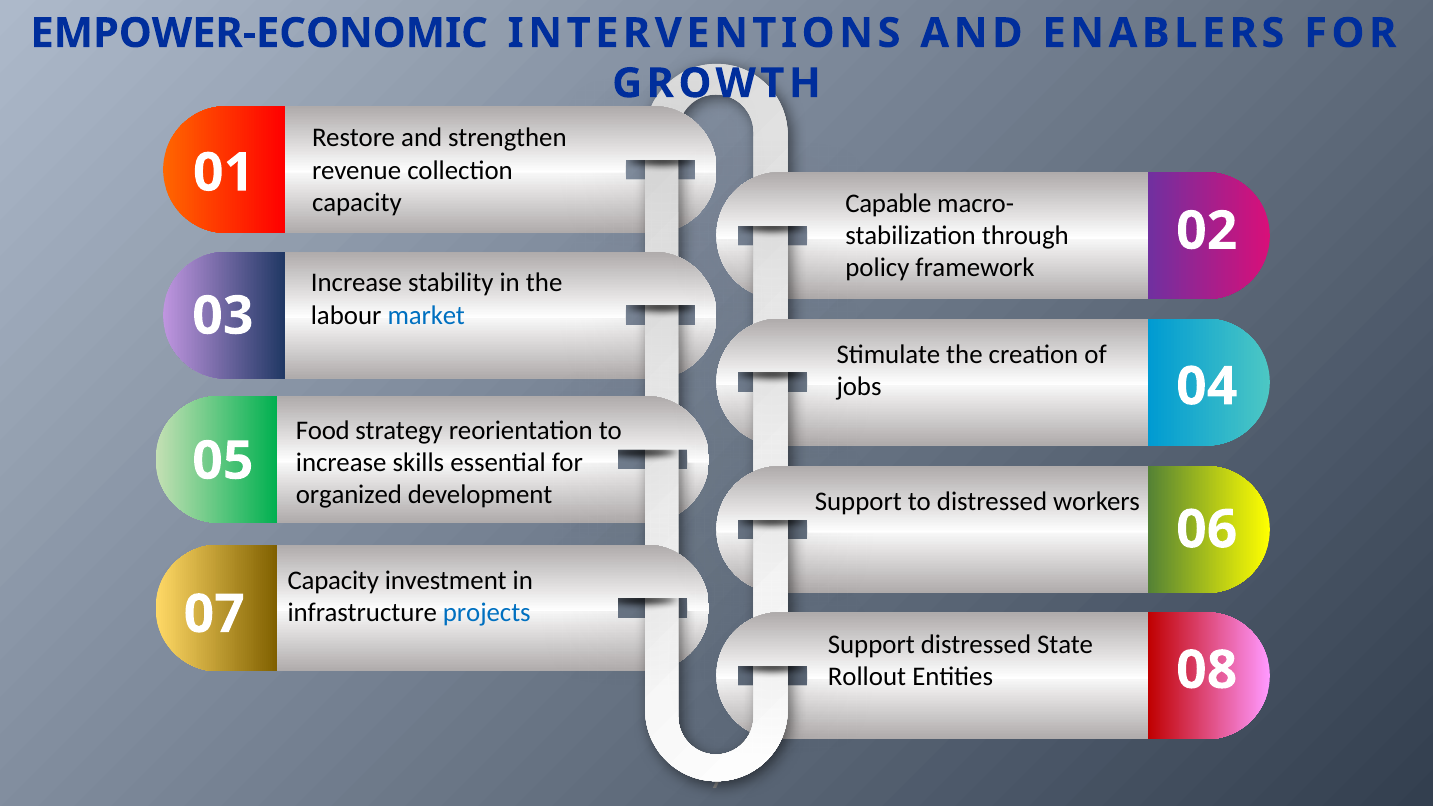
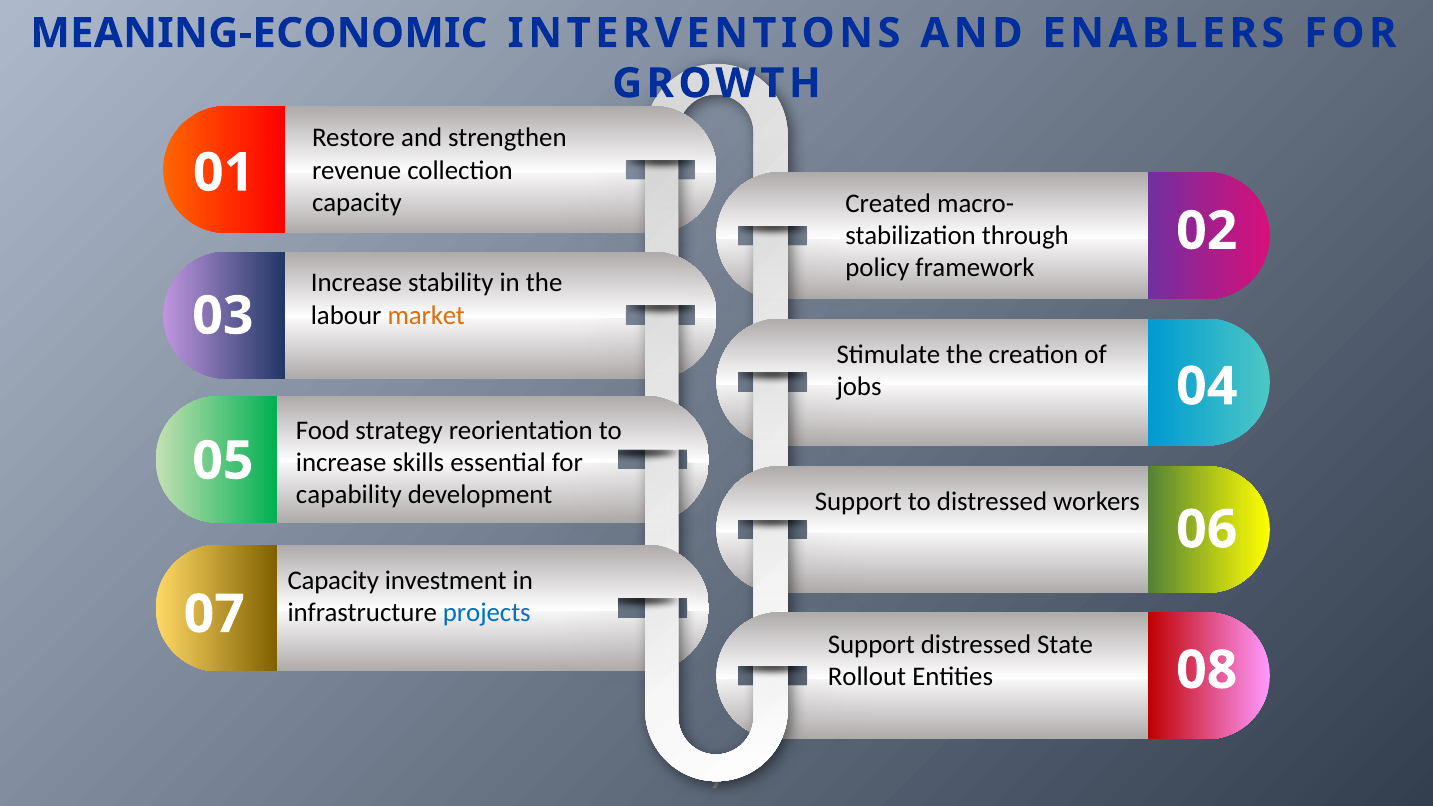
EMPOWER-ECONOMIC: EMPOWER-ECONOMIC -> MEANING-ECONOMIC (259, 33)
Capable: Capable -> Created (888, 203)
market colour: blue -> orange (426, 315)
organized: organized -> capability (349, 495)
